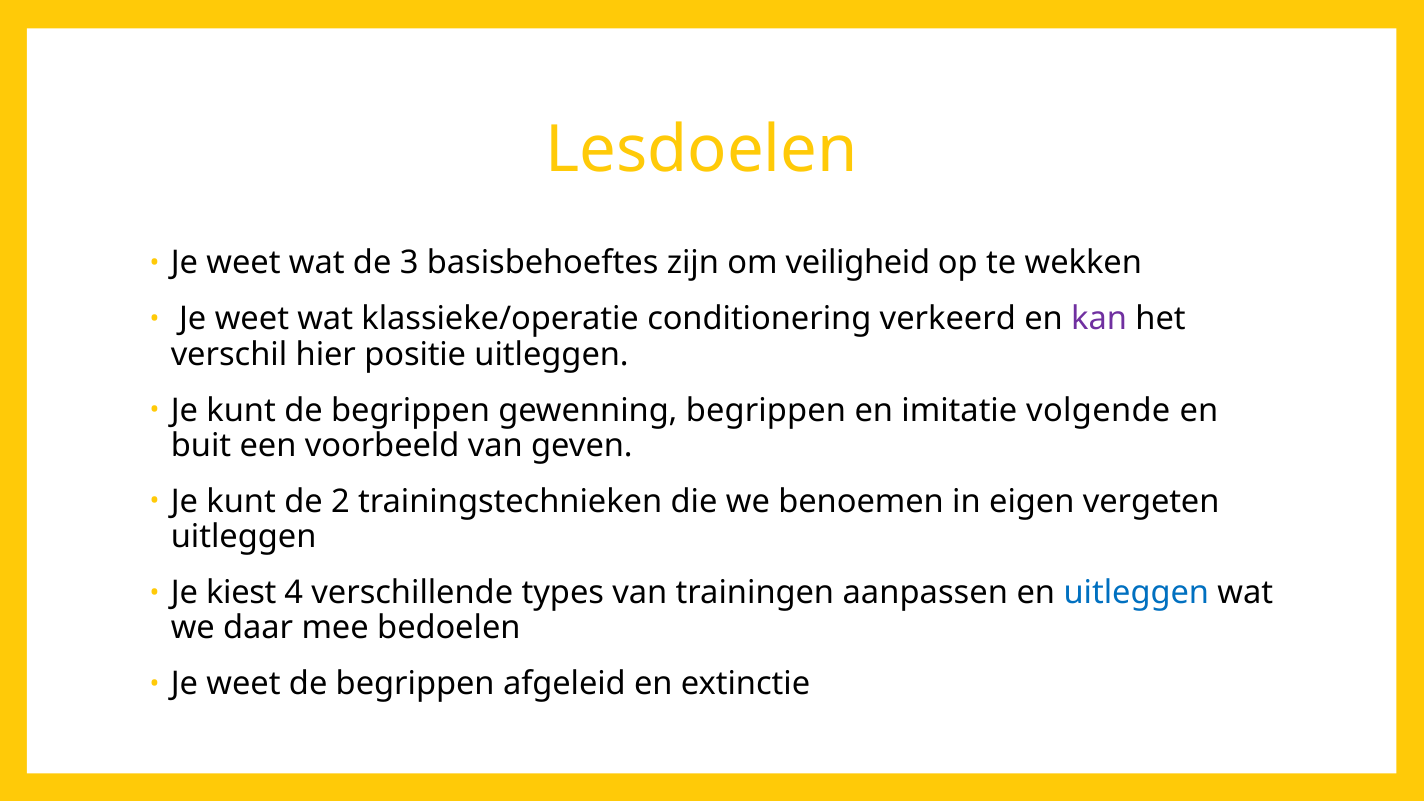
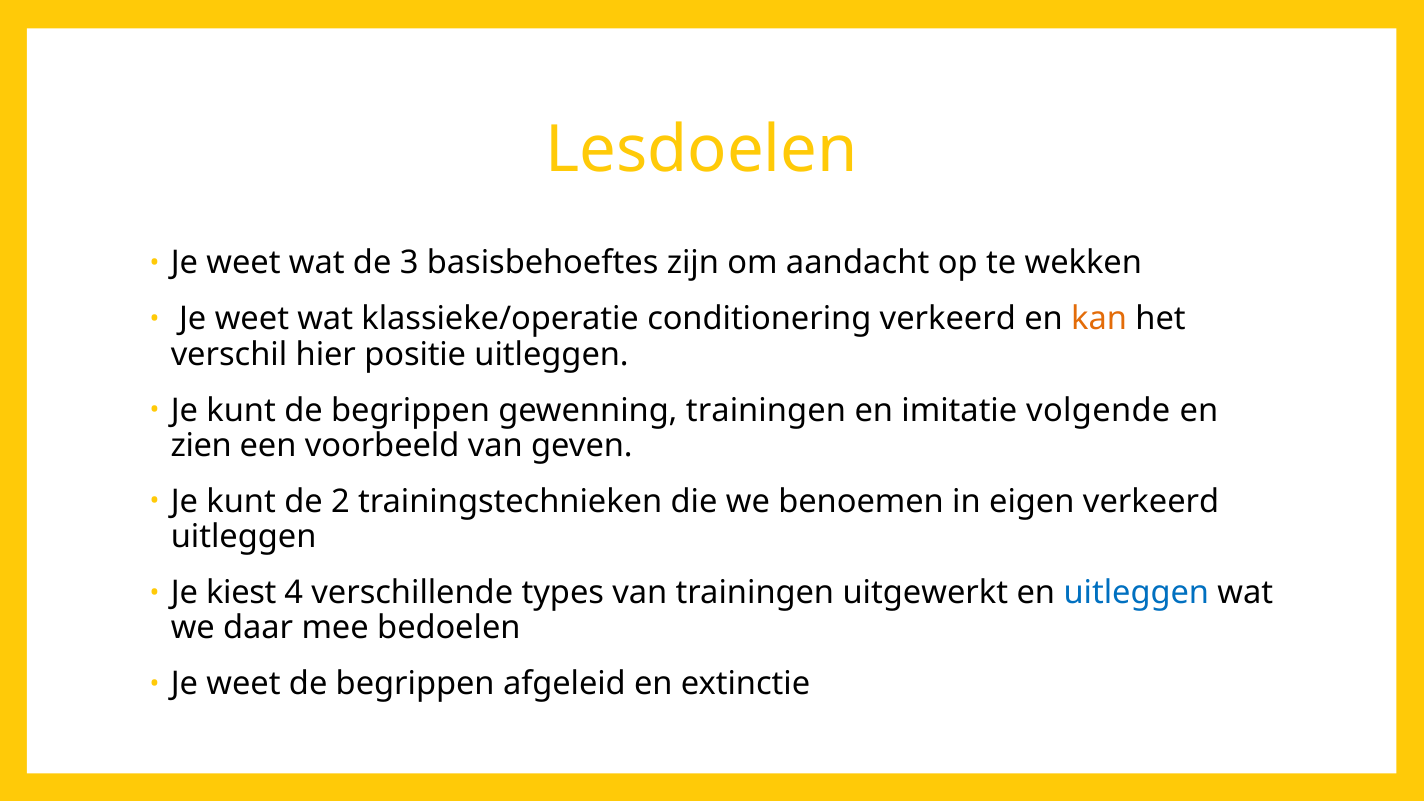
veiligheid: veiligheid -> aandacht (858, 263)
kan colour: purple -> orange (1099, 319)
gewenning begrippen: begrippen -> trainingen (766, 410)
buit: buit -> zien (201, 446)
eigen vergeten: vergeten -> verkeerd (1151, 502)
aanpassen: aanpassen -> uitgewerkt (925, 593)
